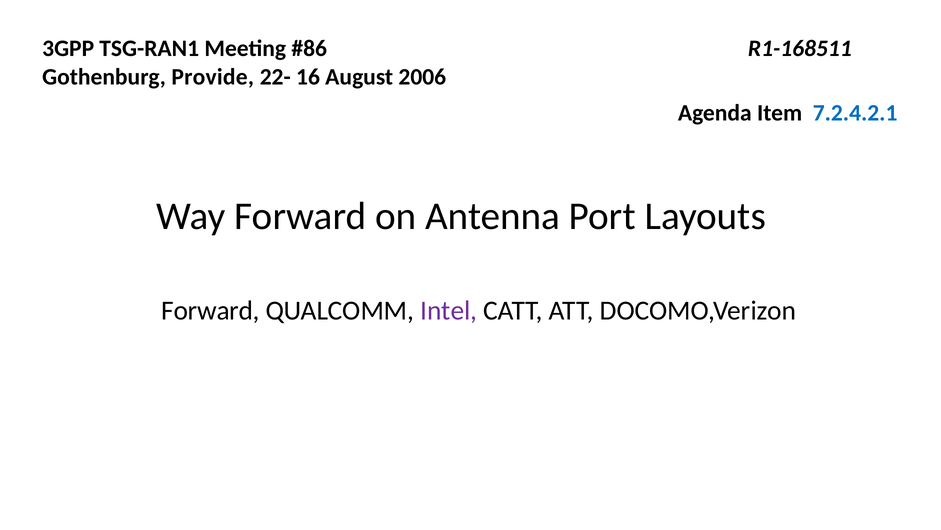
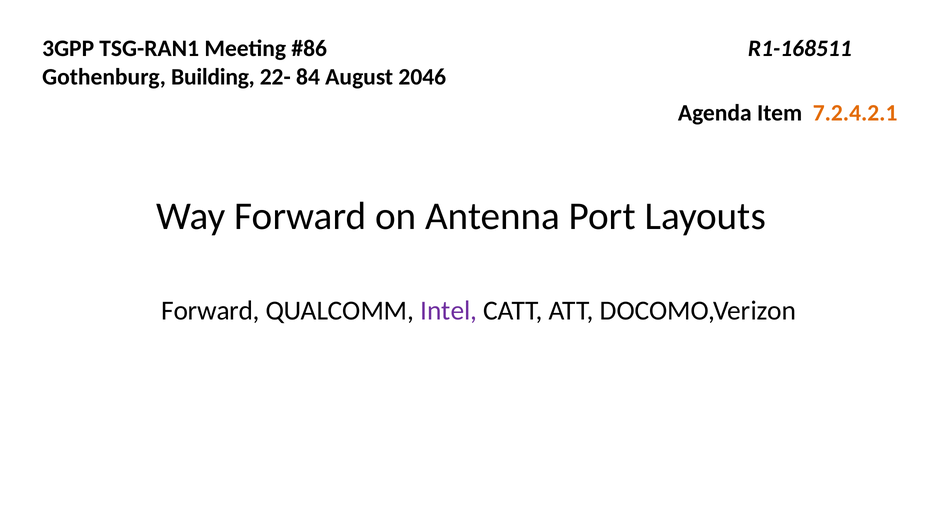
Provide: Provide -> Building (213, 77)
16: 16 -> 84 (308, 77)
2006: 2006 -> 2046 (422, 77)
7.2.4.2.1 colour: blue -> orange (855, 113)
